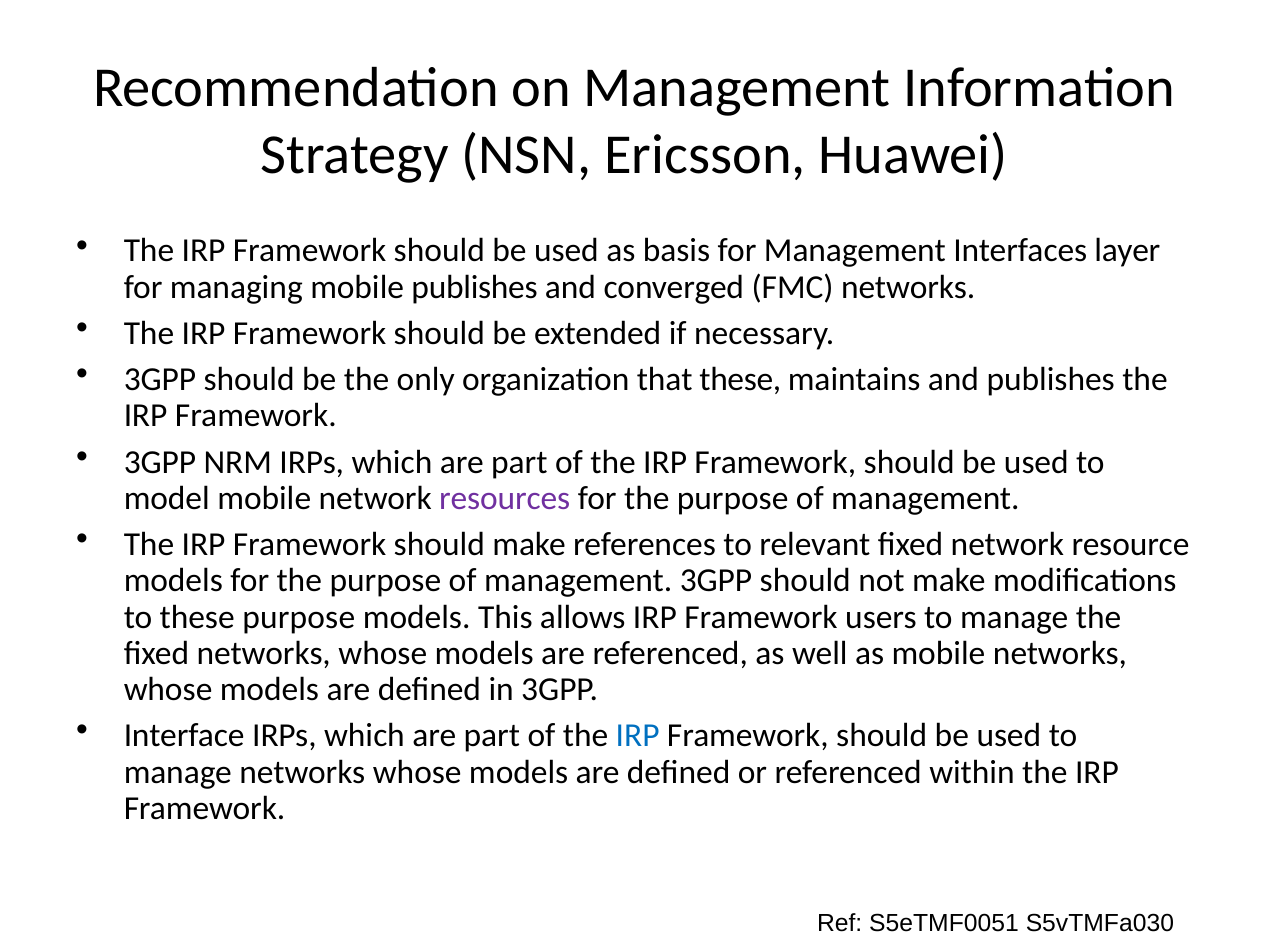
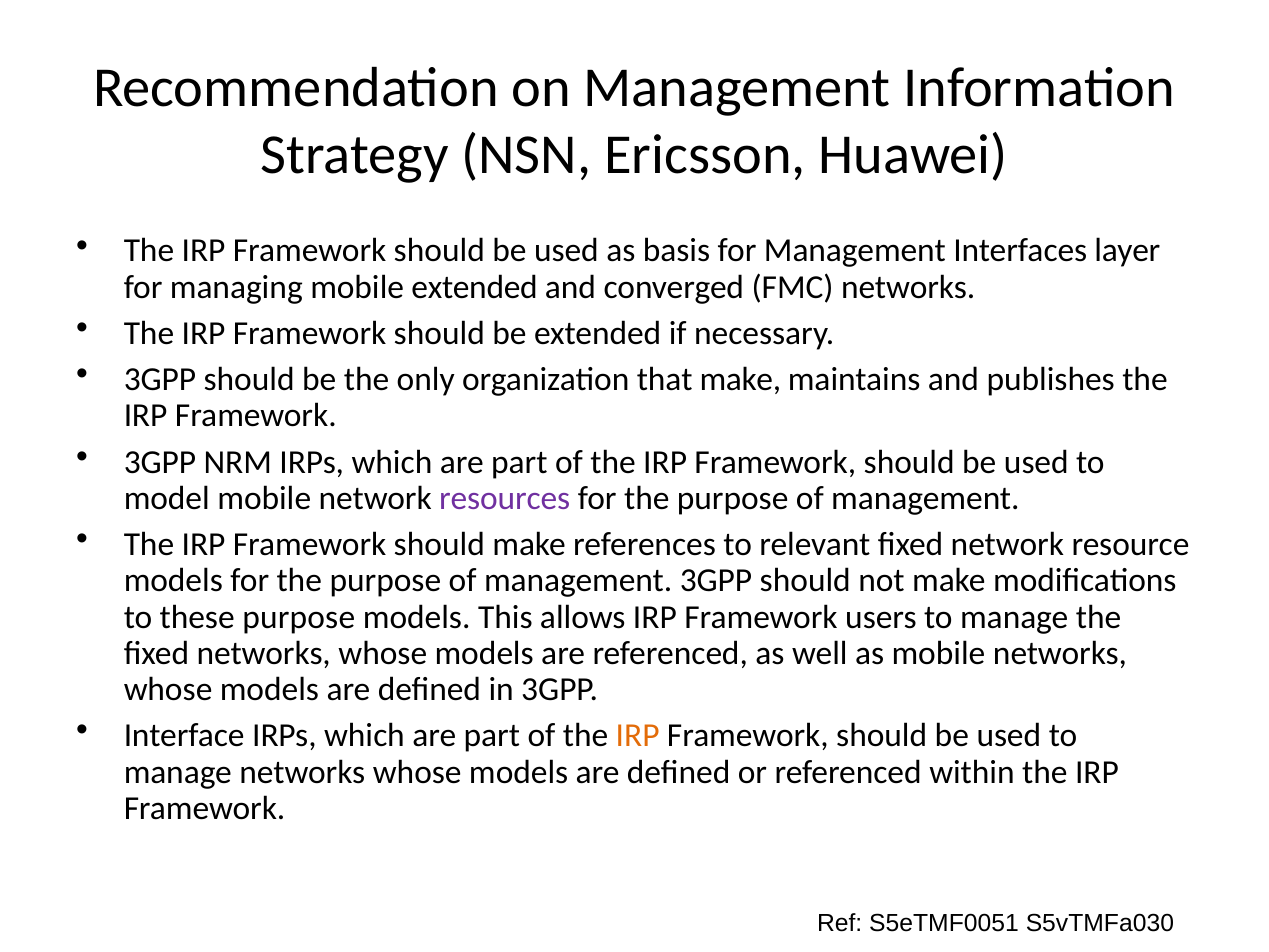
mobile publishes: publishes -> extended (475, 287)
that these: these -> make (740, 380)
IRP colour: blue -> orange (638, 736)
